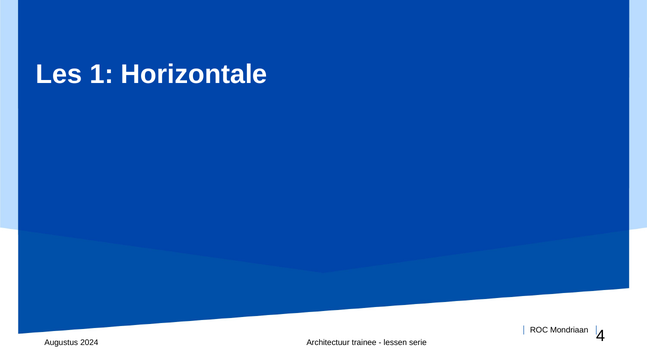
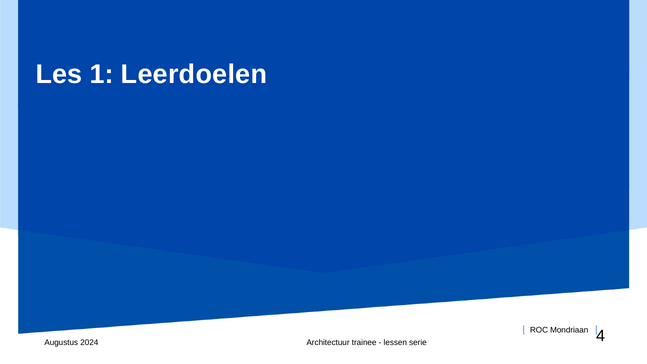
Horizontale: Horizontale -> Leerdoelen (194, 74)
